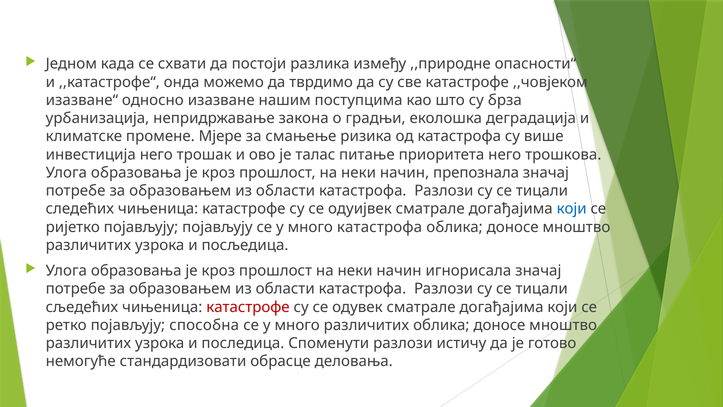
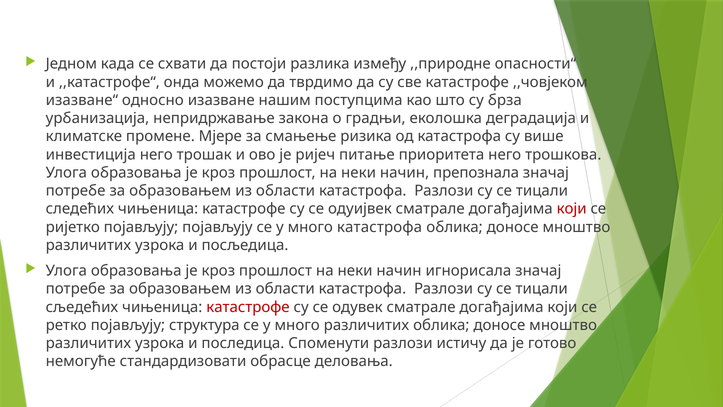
талас: талас -> ријеч (315, 154)
који colour: blue -> red (572, 209)
способна: способна -> структура (204, 325)
